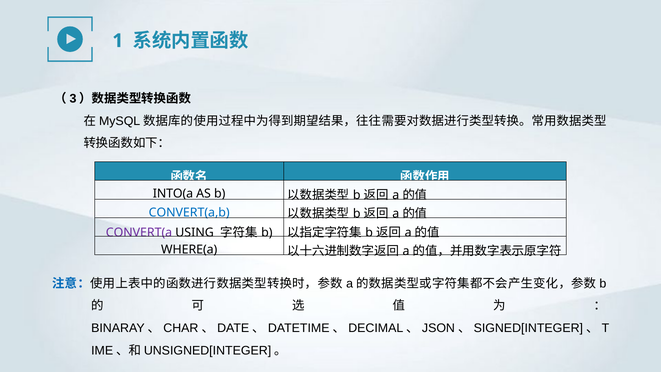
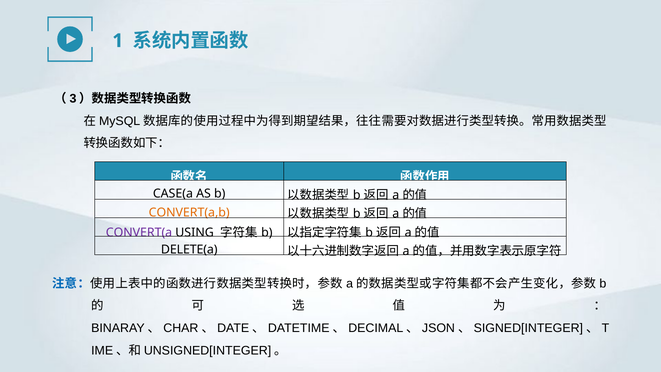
INTO(a: INTO(a -> CASE(a (173, 194)
CONVERT(a,b colour: blue -> orange (189, 212)
WHERE(a: WHERE(a -> DELETE(a (189, 250)
